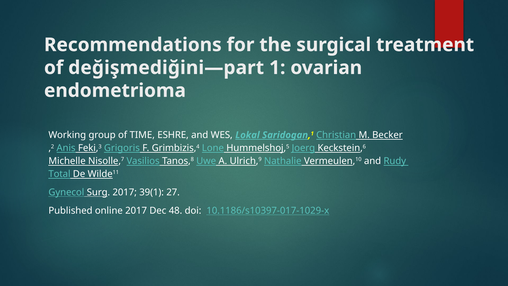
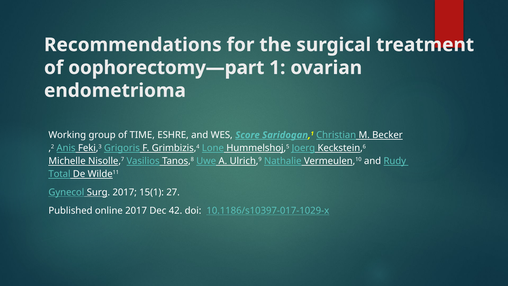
değişmediğini—part: değişmediğini—part -> oophorectomy—part (166, 68)
Lokal: Lokal -> Score (248, 135)
39(1: 39(1 -> 15(1 (152, 192)
48: 48 -> 42 (176, 210)
